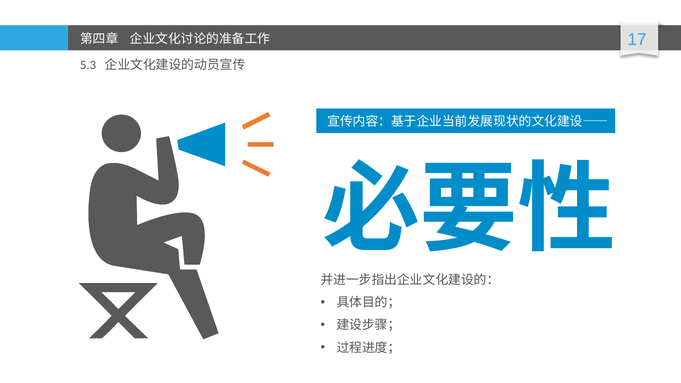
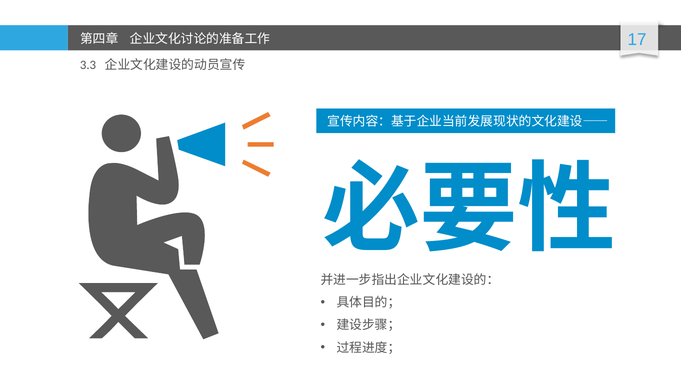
5.3: 5.3 -> 3.3 (88, 65)
